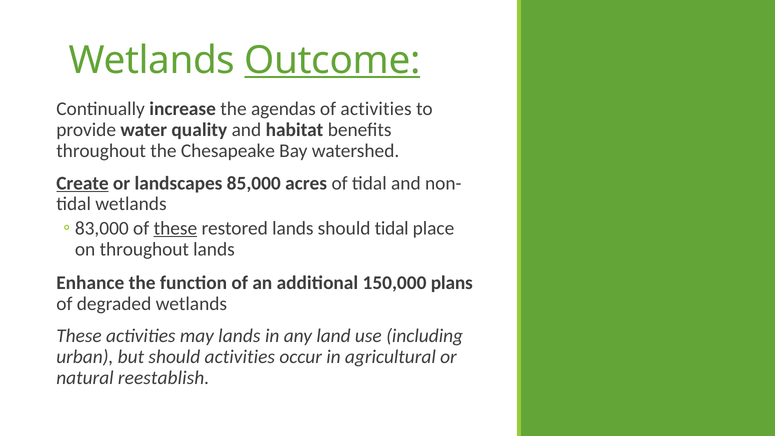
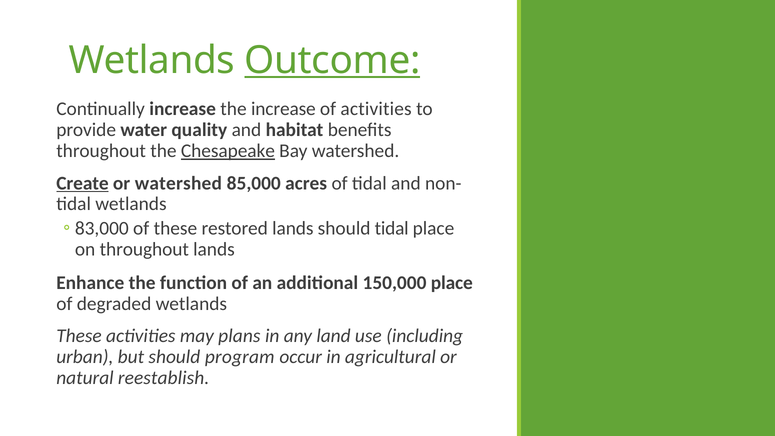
the agendas: agendas -> increase (283, 109)
Chesapeake underline: none -> present (228, 151)
or landscapes: landscapes -> watershed (178, 183)
these underline: present -> none (175, 228)
150,000 plans: plans -> place (452, 283)
may lands: lands -> plans (239, 336)
should activities: activities -> program (240, 357)
